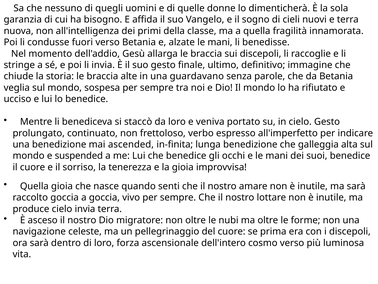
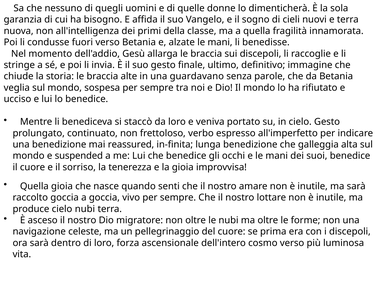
ascended: ascended -> reassured (131, 144)
cielo invia: invia -> nubi (85, 209)
